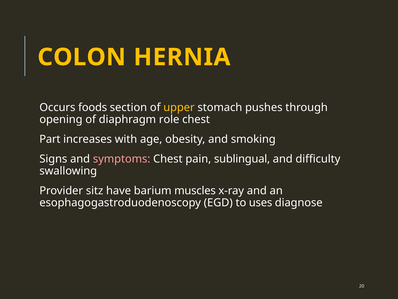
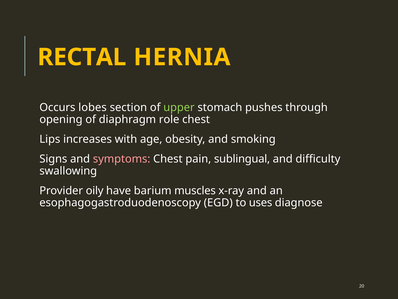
COLON: COLON -> RECTAL (82, 57)
foods: foods -> lobes (93, 107)
upper colour: yellow -> light green (179, 107)
Part: Part -> Lips (50, 139)
sitz: sitz -> oily (95, 190)
